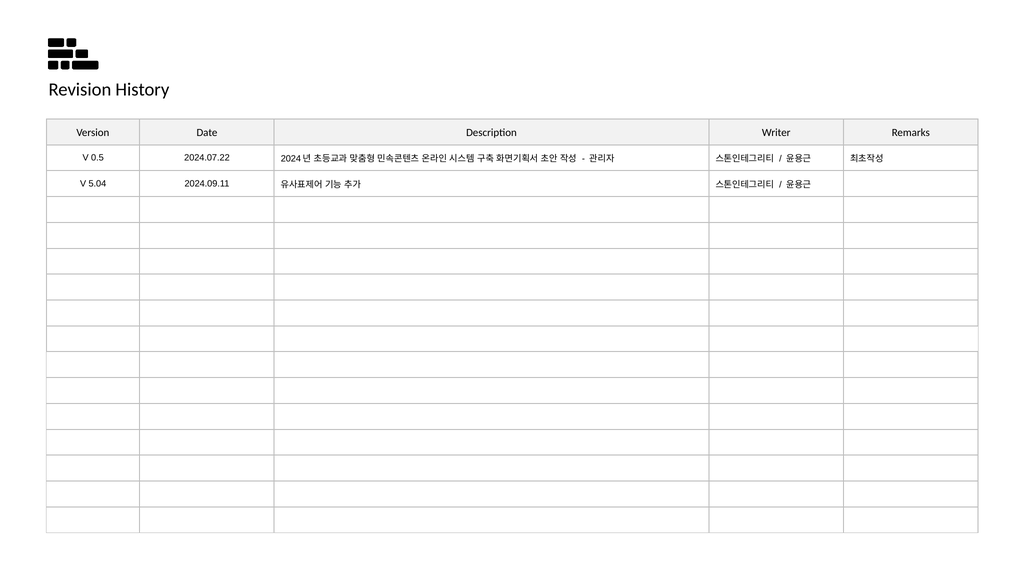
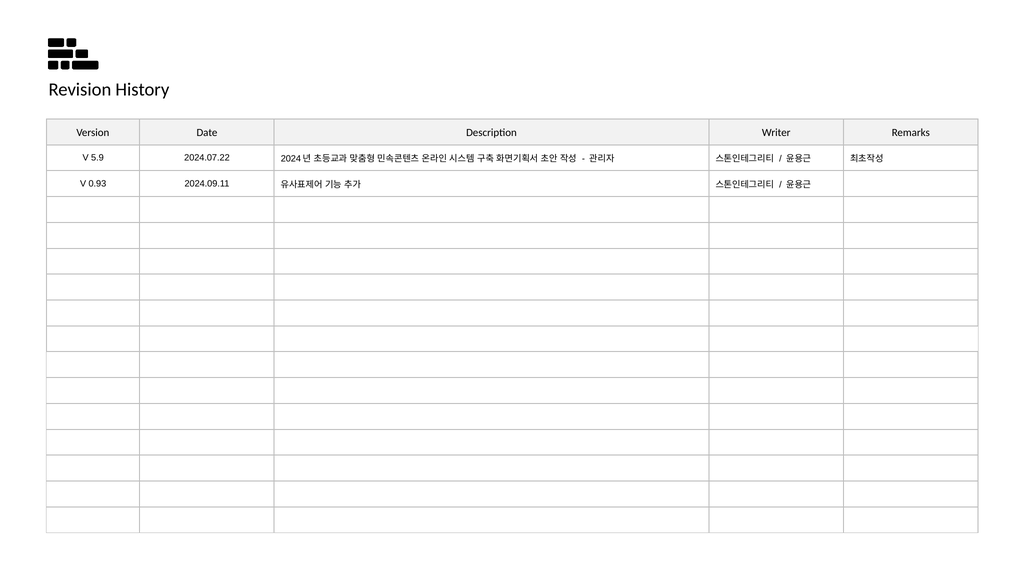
0.5: 0.5 -> 5.9 (97, 158)
5.04: 5.04 -> 0.93 (97, 184)
